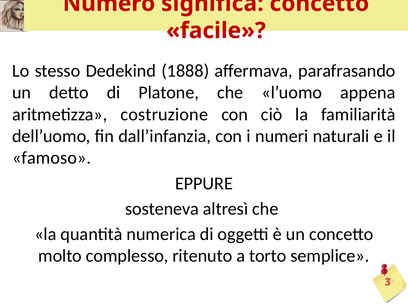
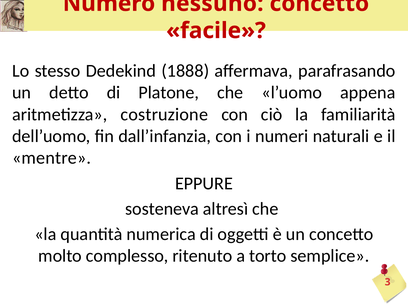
significa: significa -> nessuno (212, 3)
famoso: famoso -> mentre (52, 158)
